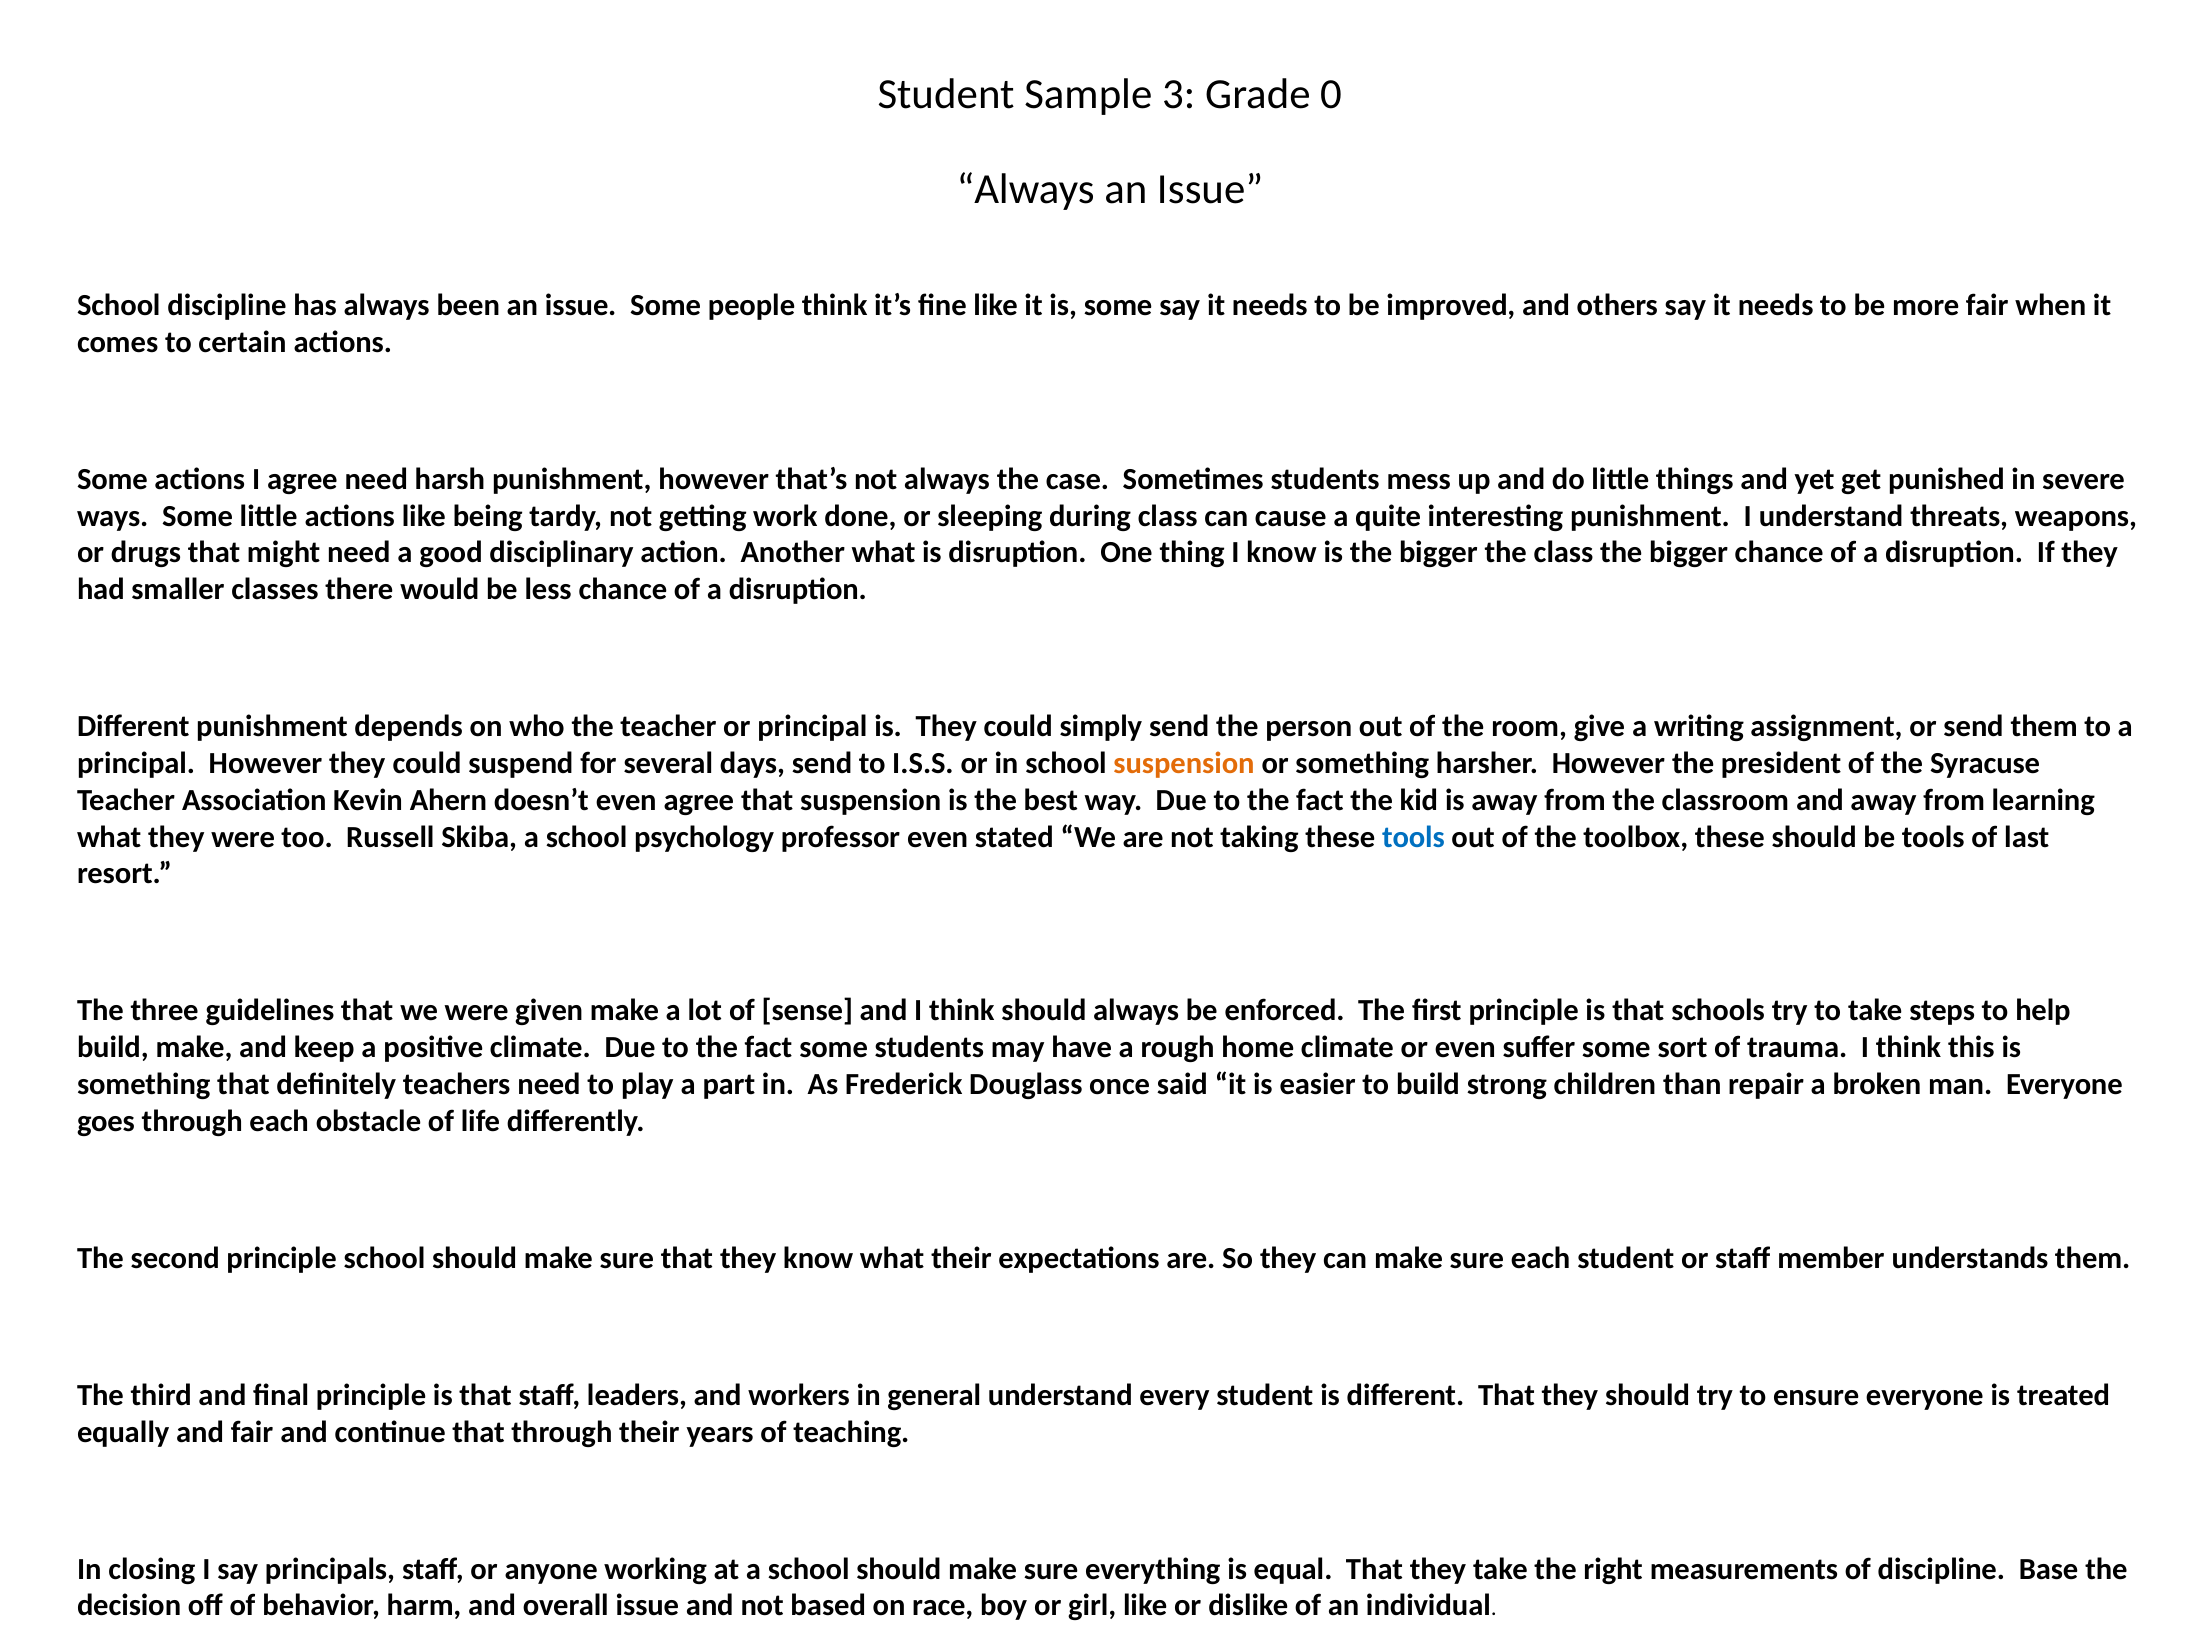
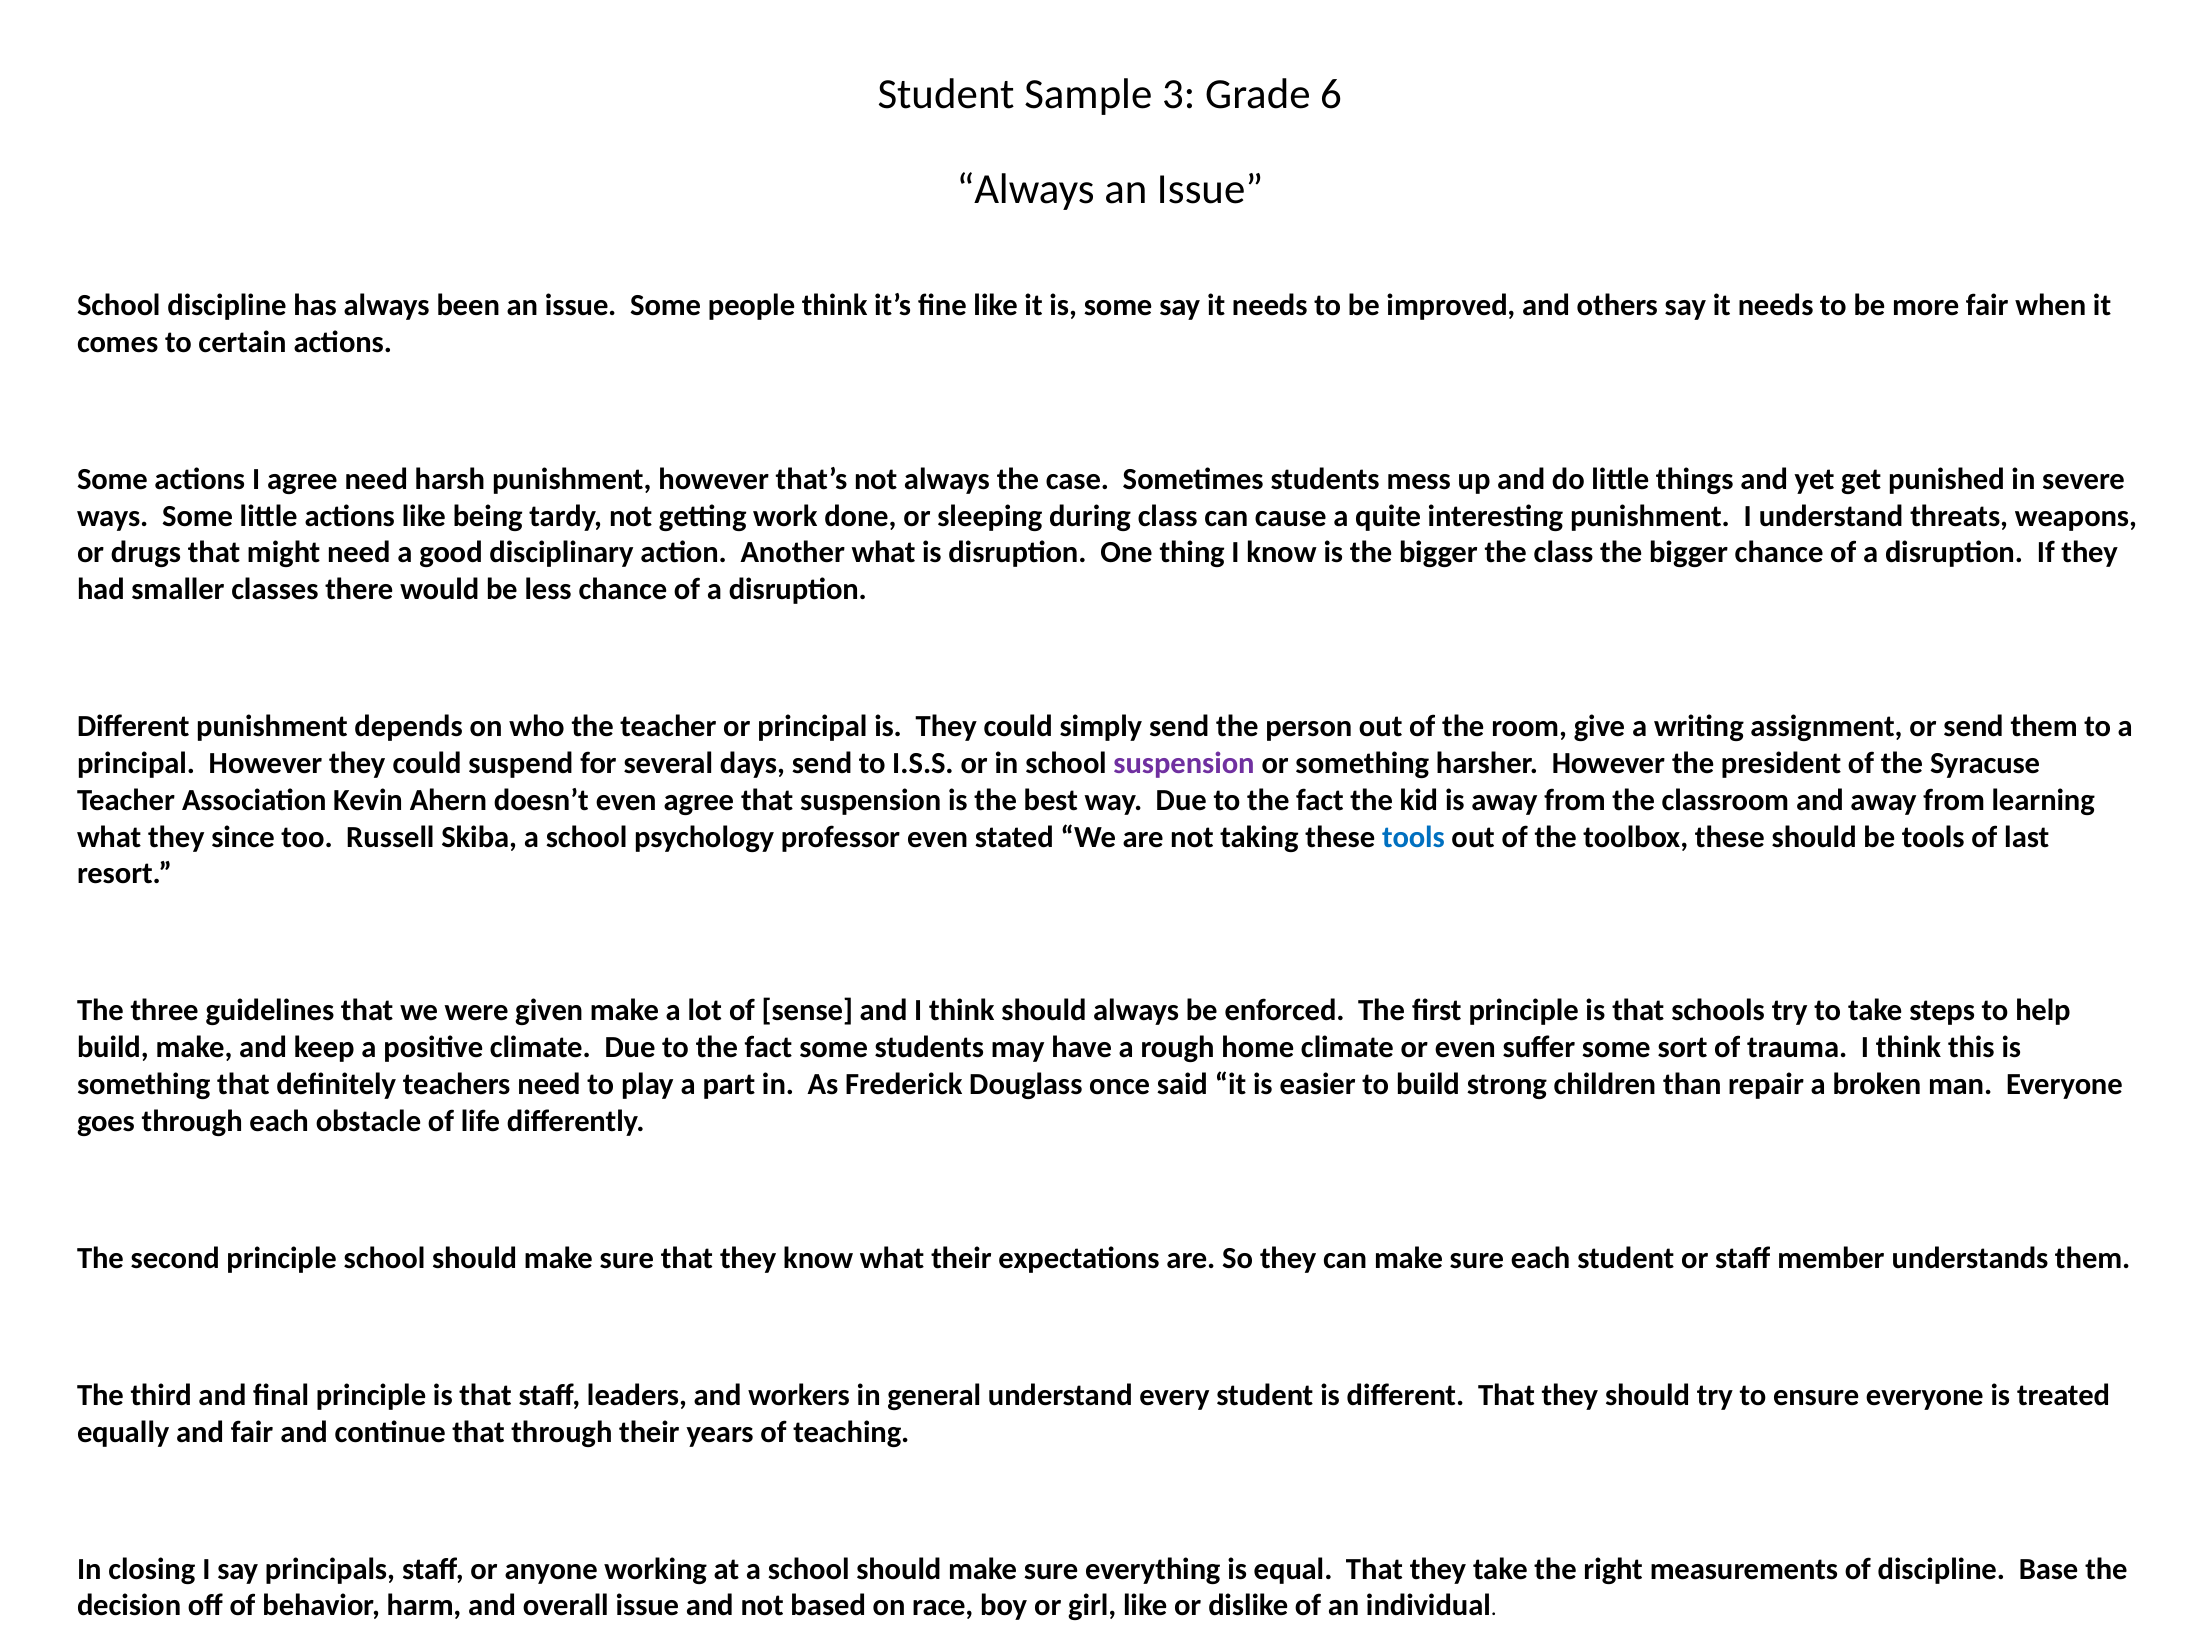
0: 0 -> 6 (1331, 95)
suspension colour: orange -> purple (1184, 764)
they were: were -> since (243, 837)
